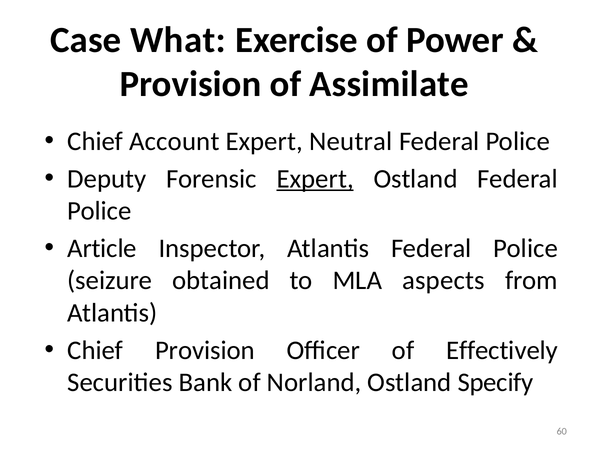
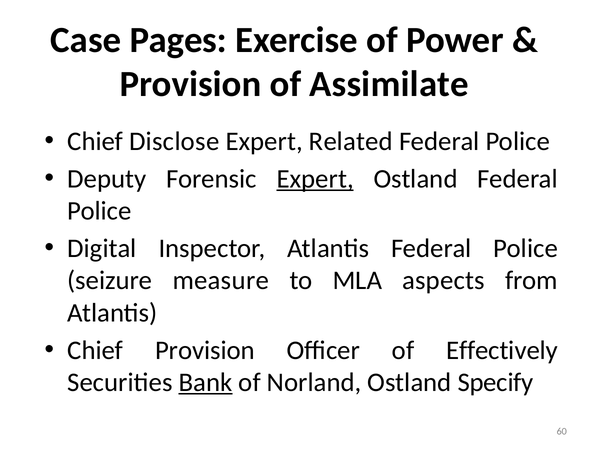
What: What -> Pages (178, 40)
Account: Account -> Disclose (174, 141)
Neutral: Neutral -> Related (351, 141)
Article: Article -> Digital (102, 249)
obtained: obtained -> measure (221, 281)
Bank underline: none -> present (205, 383)
